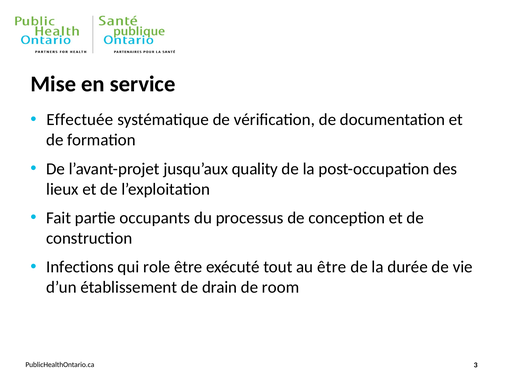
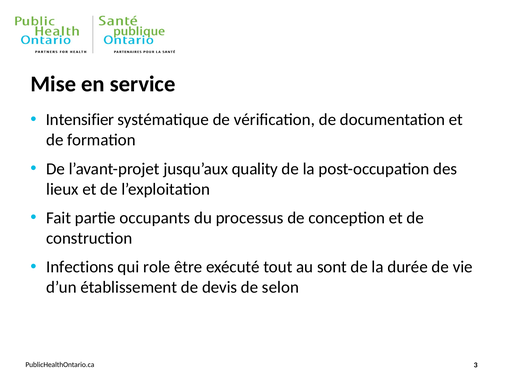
Effectuée: Effectuée -> Intensifier (80, 120)
au être: être -> sont (332, 267)
drain: drain -> devis (220, 287)
room: room -> selon (281, 287)
